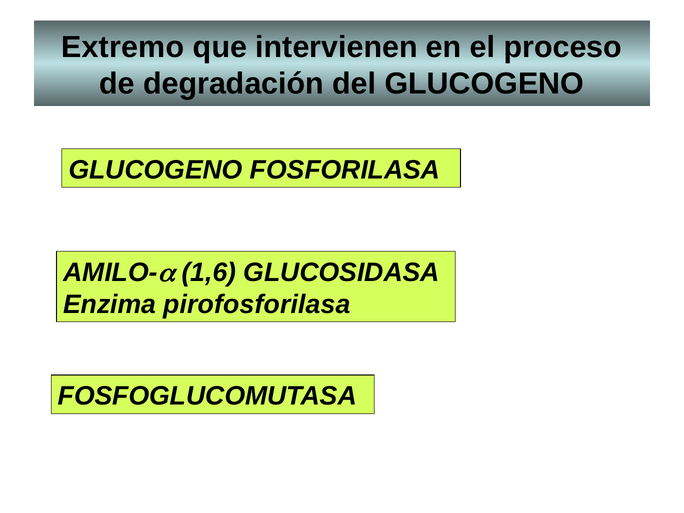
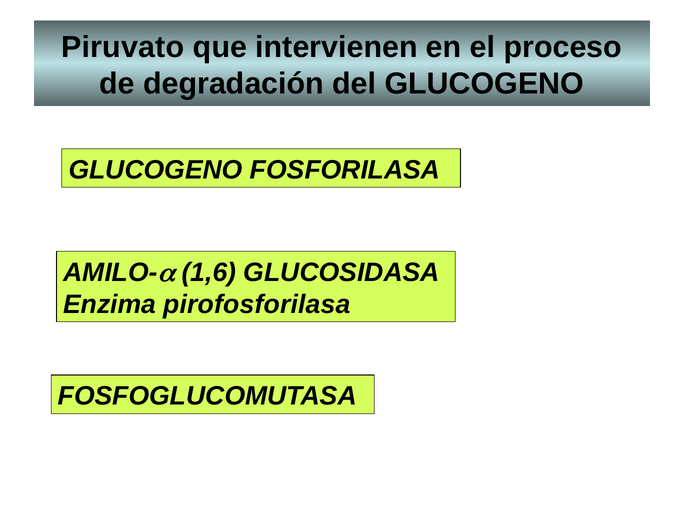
Extremo: Extremo -> Piruvato (123, 47)
